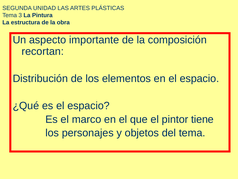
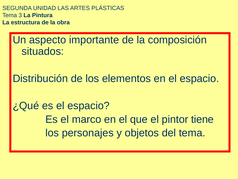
recortan: recortan -> situados (43, 51)
